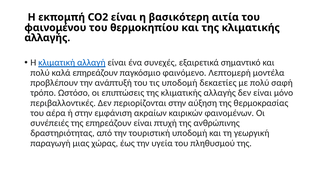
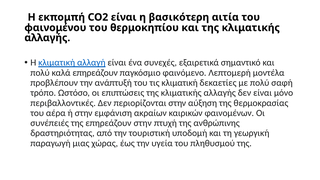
τις υποδομή: υποδομή -> κλιματική (180, 83)
επηρεάζουν είναι: είναι -> στην (143, 123)
